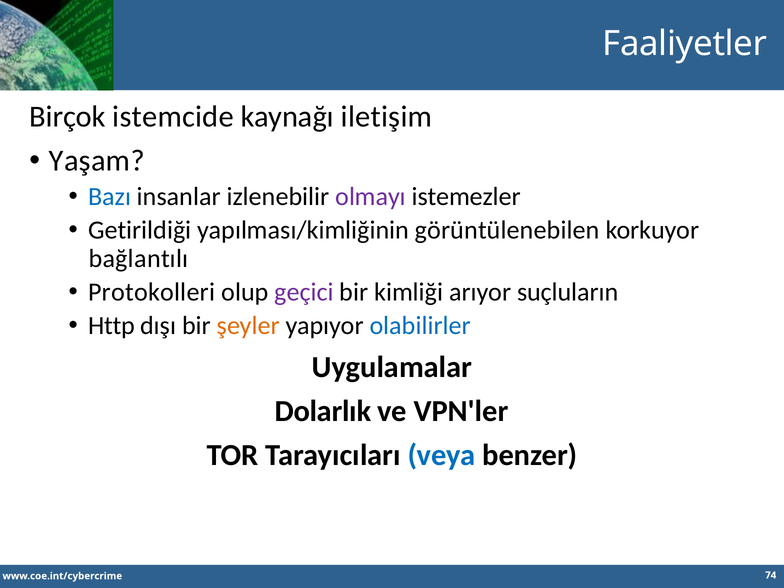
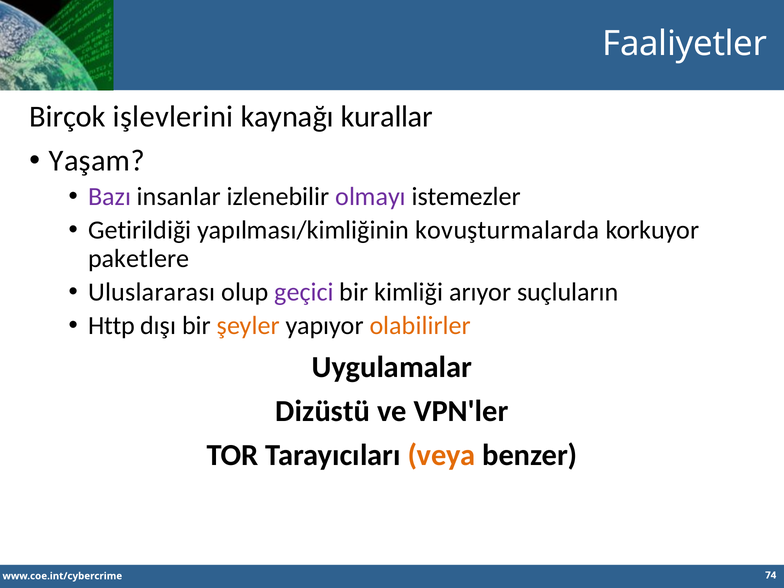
istemcide: istemcide -> işlevlerini (173, 117)
iletişim: iletişim -> kurallar (387, 117)
Bazı colour: blue -> purple (110, 197)
görüntülenebilen: görüntülenebilen -> kovuşturmalarda (507, 230)
bağlantılı: bağlantılı -> paketlere (139, 259)
Protokolleri: Protokolleri -> Uluslararası (152, 292)
olabilirler colour: blue -> orange (420, 326)
Dolarlık: Dolarlık -> Dizüstü (323, 411)
veya colour: blue -> orange (442, 455)
